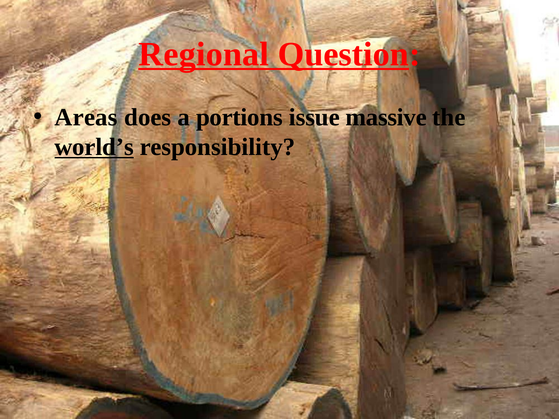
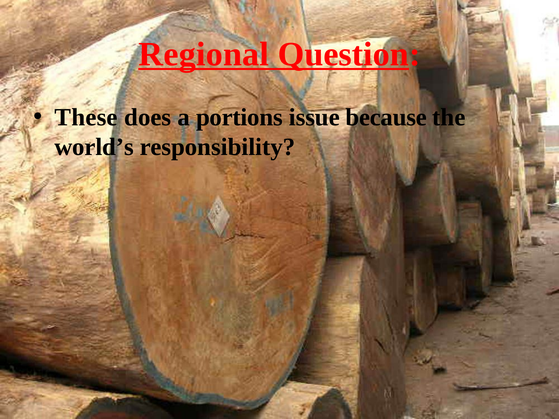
Areas: Areas -> These (86, 117)
massive: massive -> because (386, 117)
world’s underline: present -> none (94, 147)
